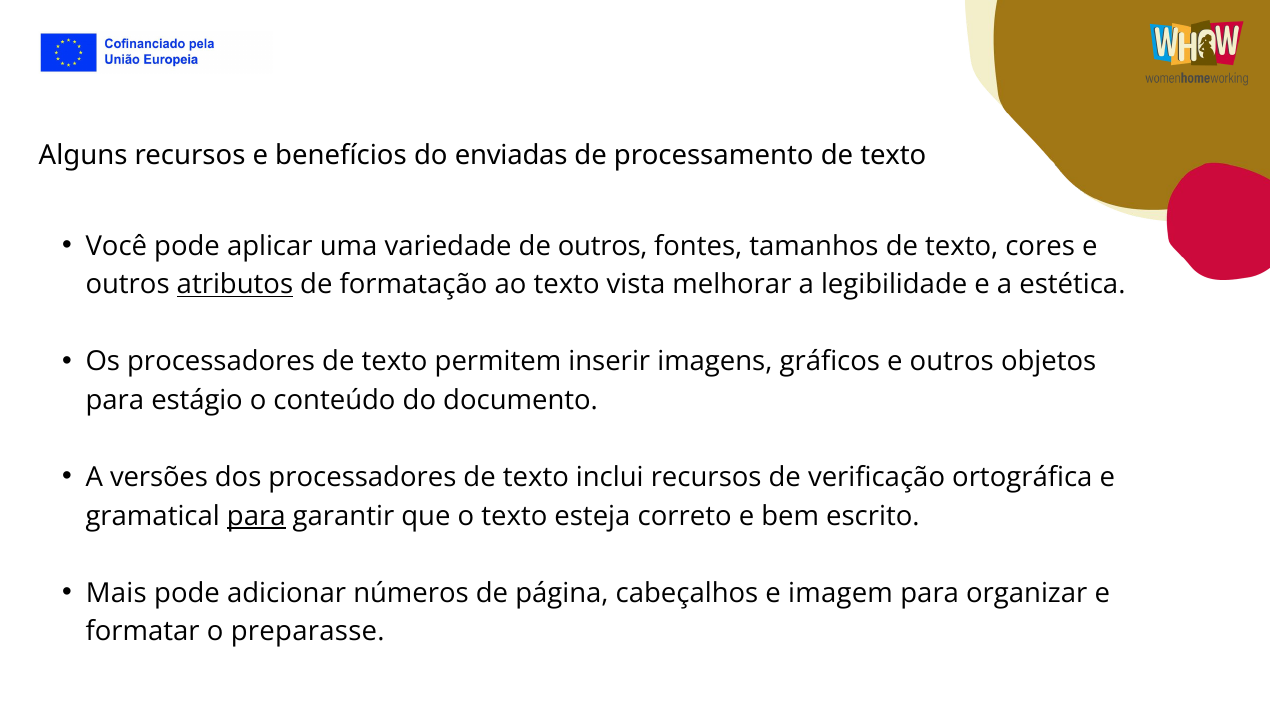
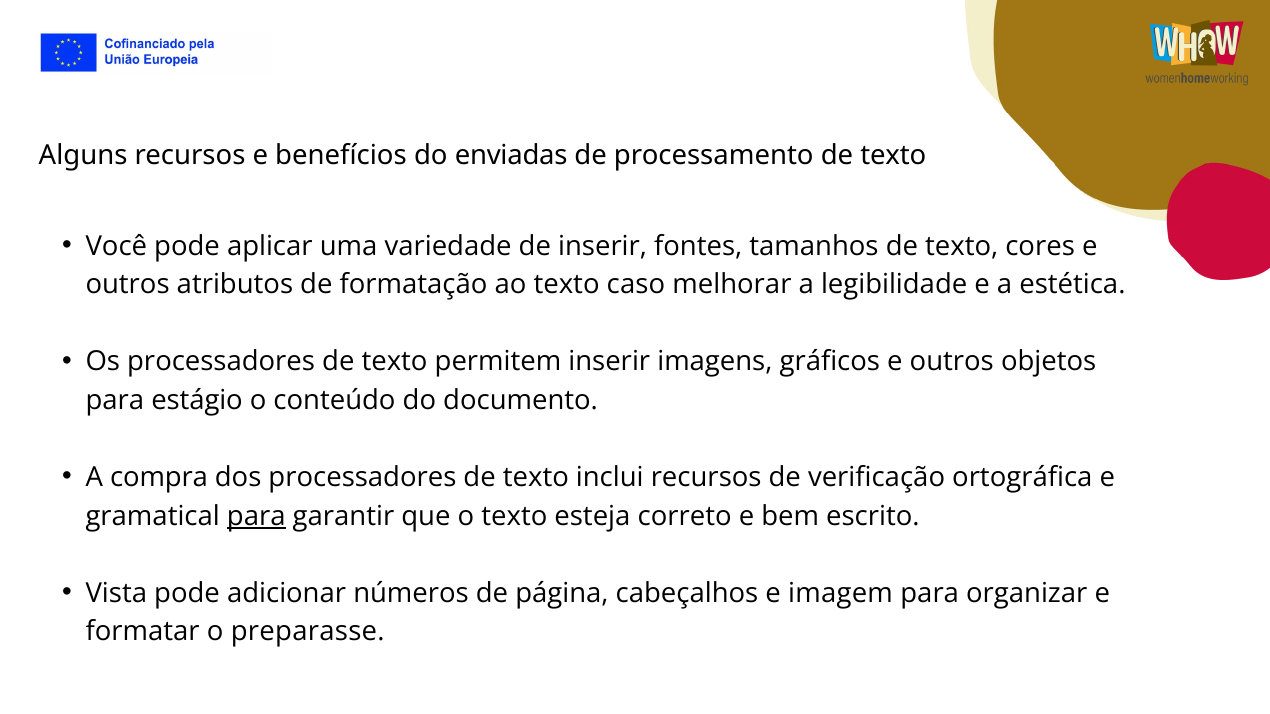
de outros: outros -> inserir (603, 246)
atributos underline: present -> none (235, 285)
vista: vista -> caso (636, 285)
versões: versões -> compra (159, 478)
Mais: Mais -> Vista (116, 593)
